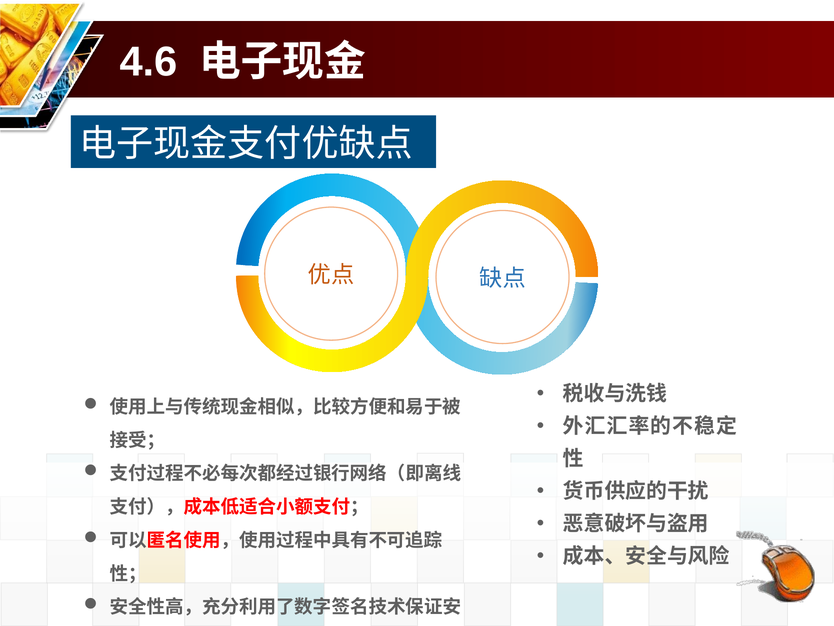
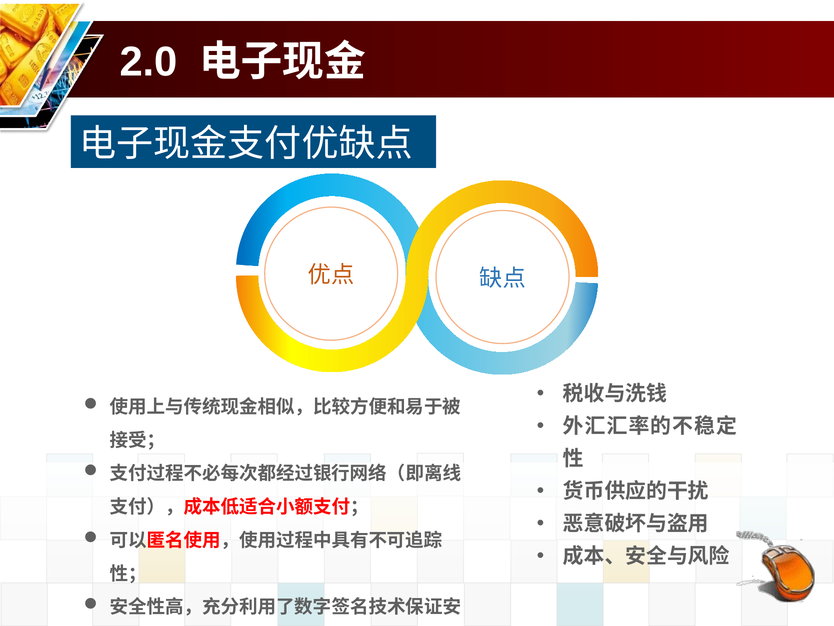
4.6: 4.6 -> 2.0 (149, 62)
